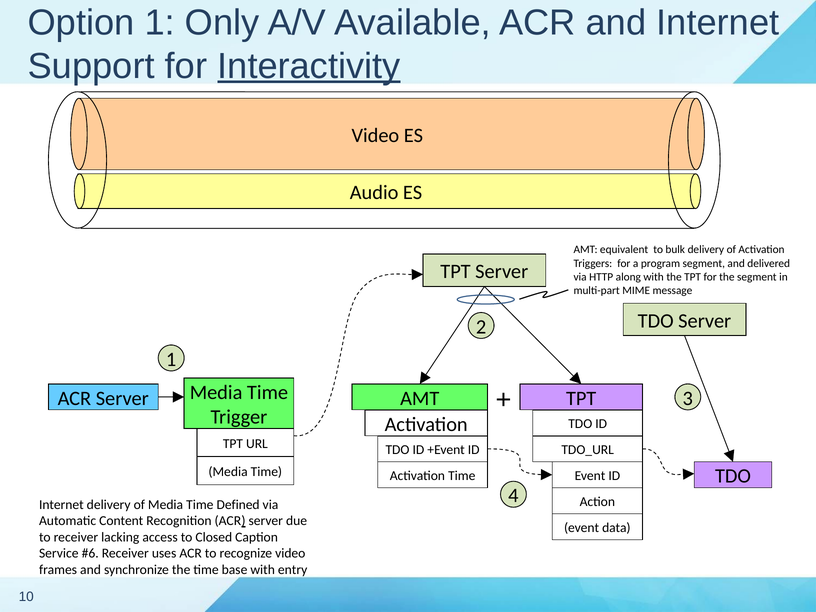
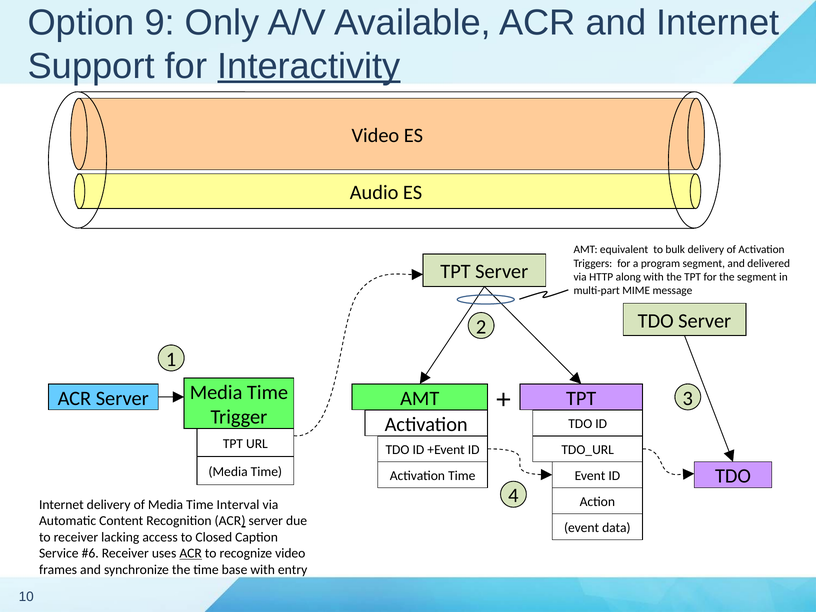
Option 1: 1 -> 9 (160, 23)
Defined: Defined -> Interval (238, 505)
ACR underline: none -> present (191, 553)
